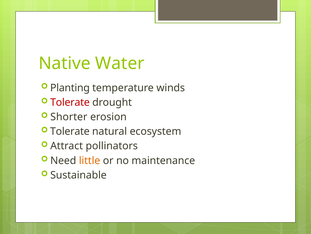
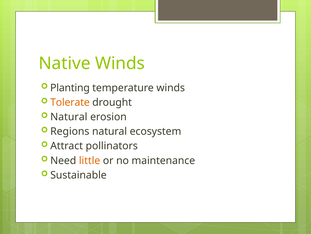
Native Water: Water -> Winds (120, 63)
Tolerate colour: red -> orange (70, 102)
Shorter: Shorter -> Natural (69, 117)
Tolerate: Tolerate -> Regions (70, 131)
